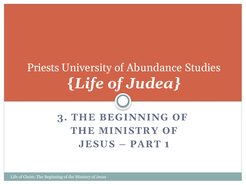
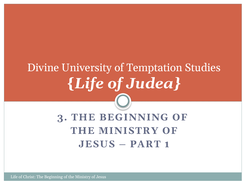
Priests: Priests -> Divine (43, 68)
Abundance: Abundance -> Temptation (154, 68)
